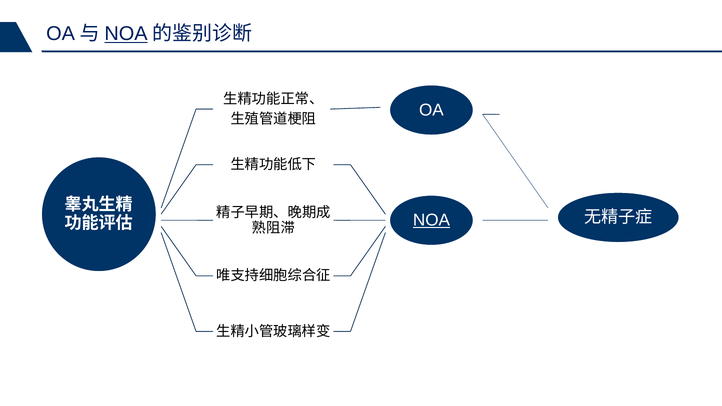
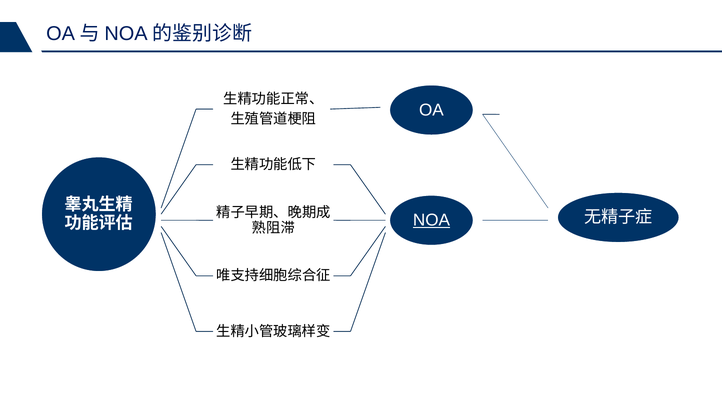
NOA underline: present -> none (126, 34)
